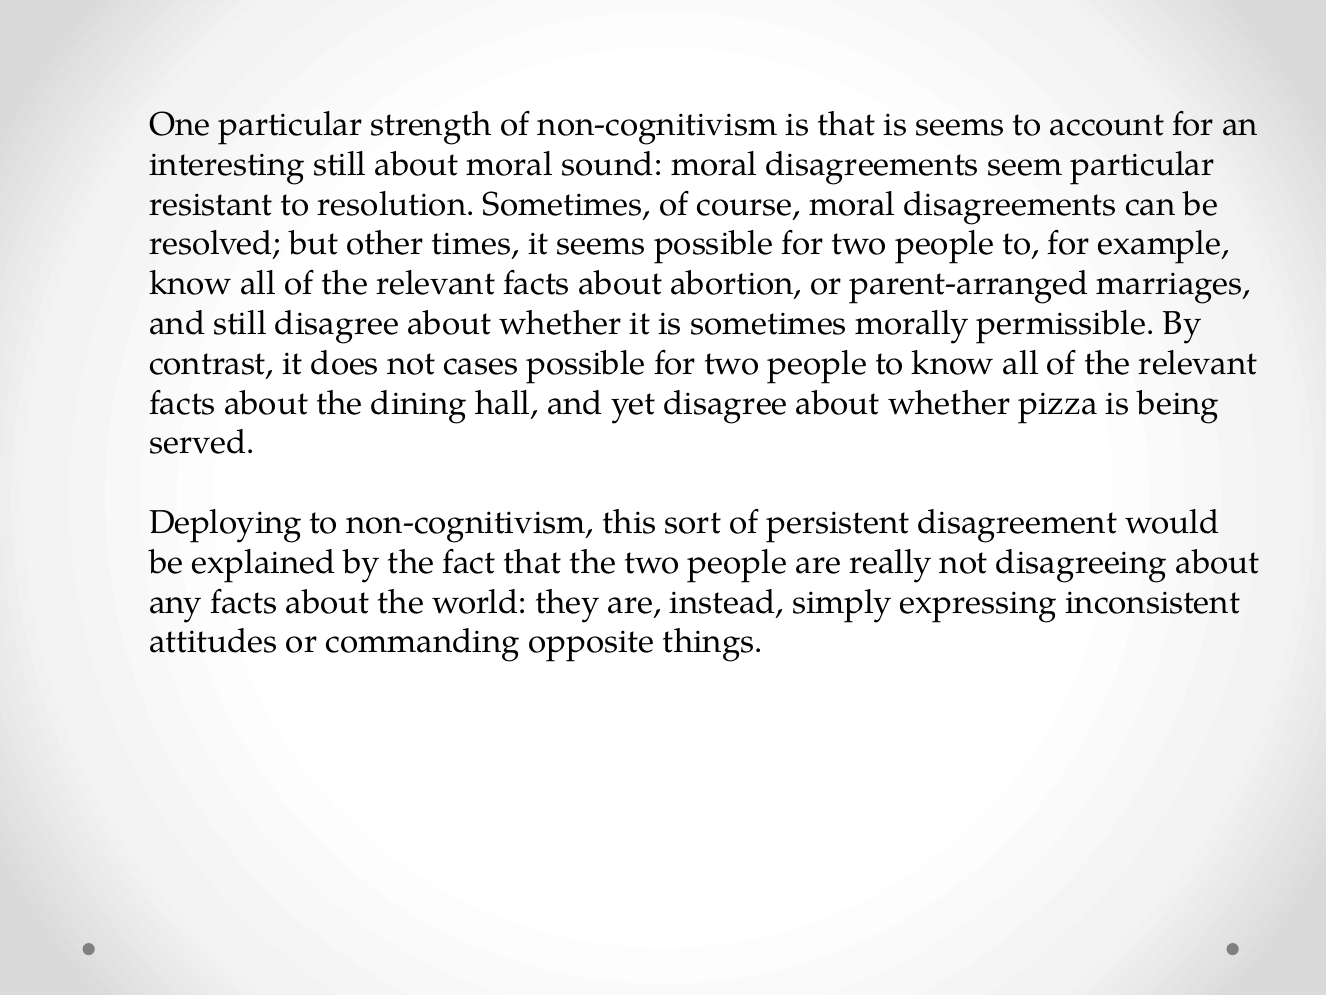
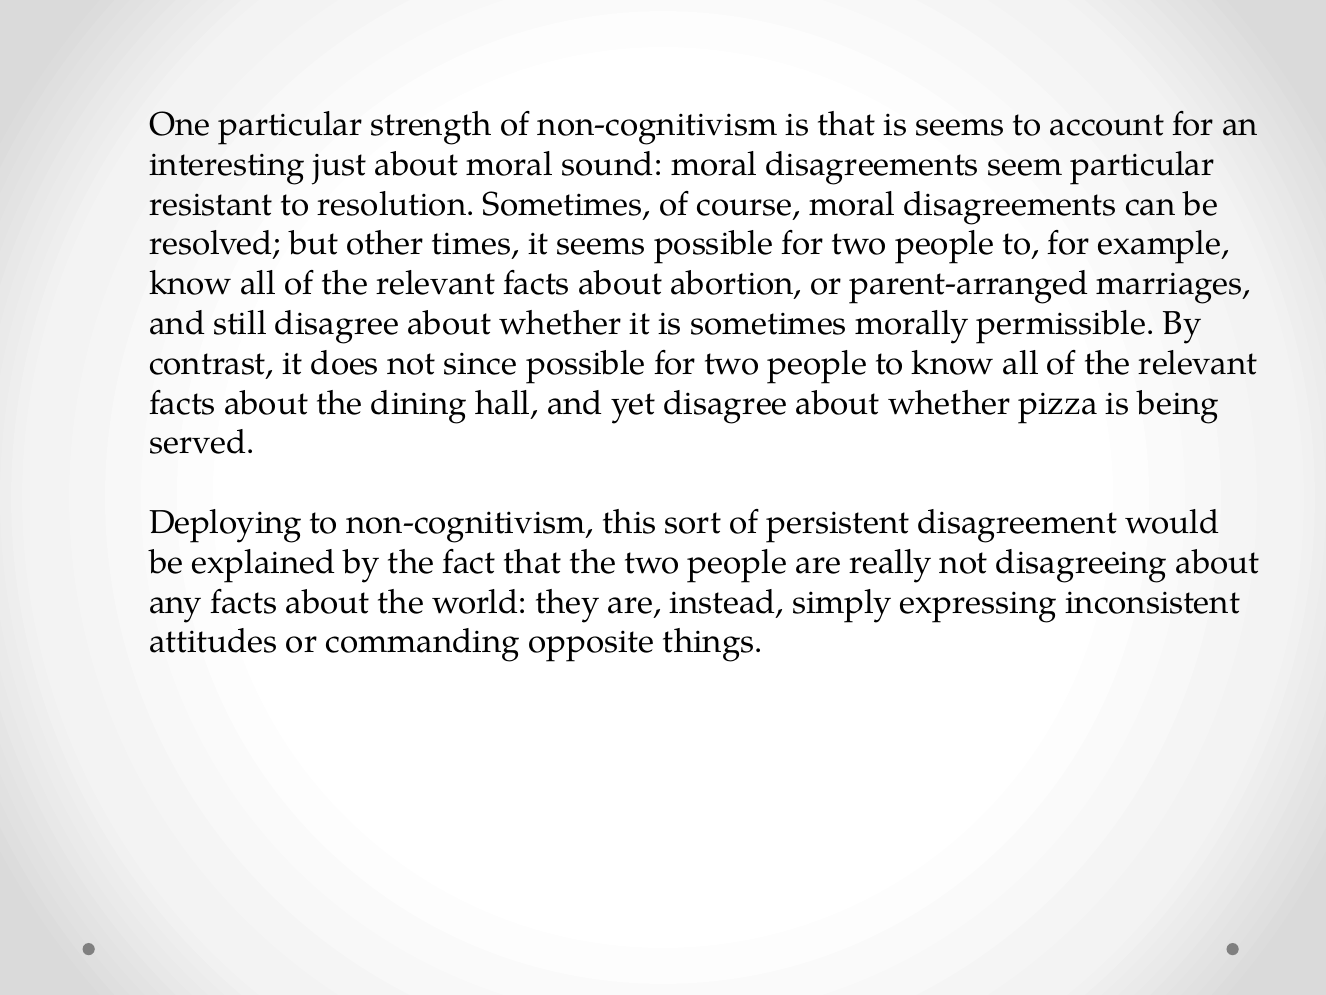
interesting still: still -> just (340, 164)
cases: cases -> since (481, 363)
